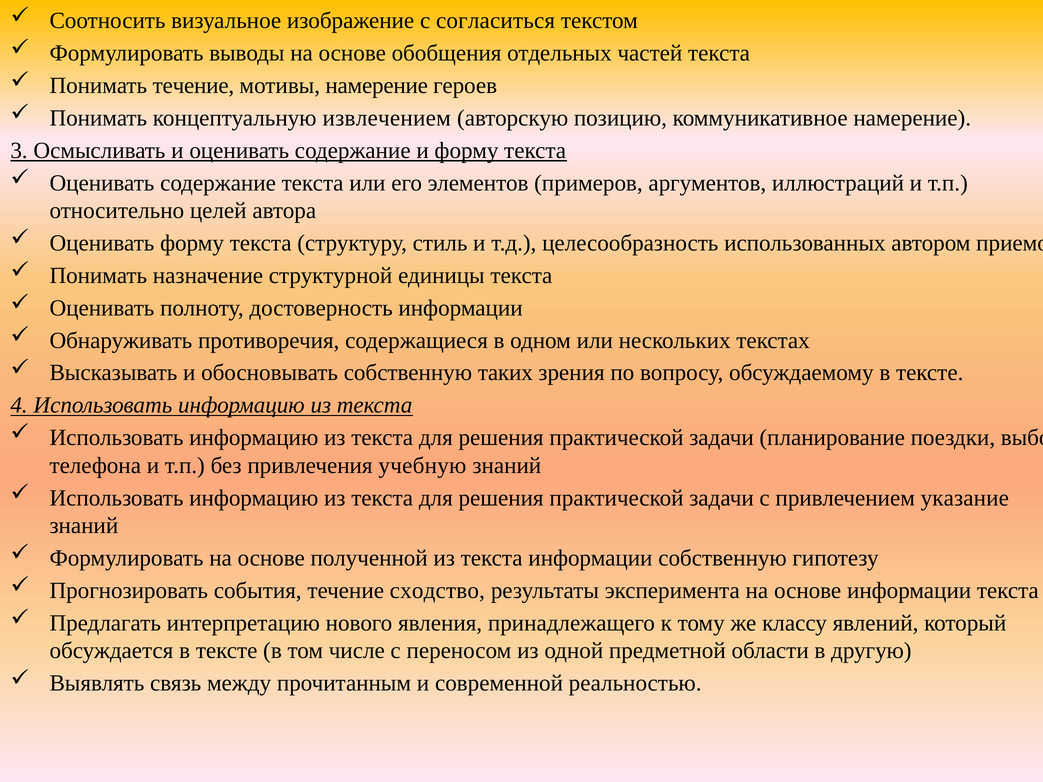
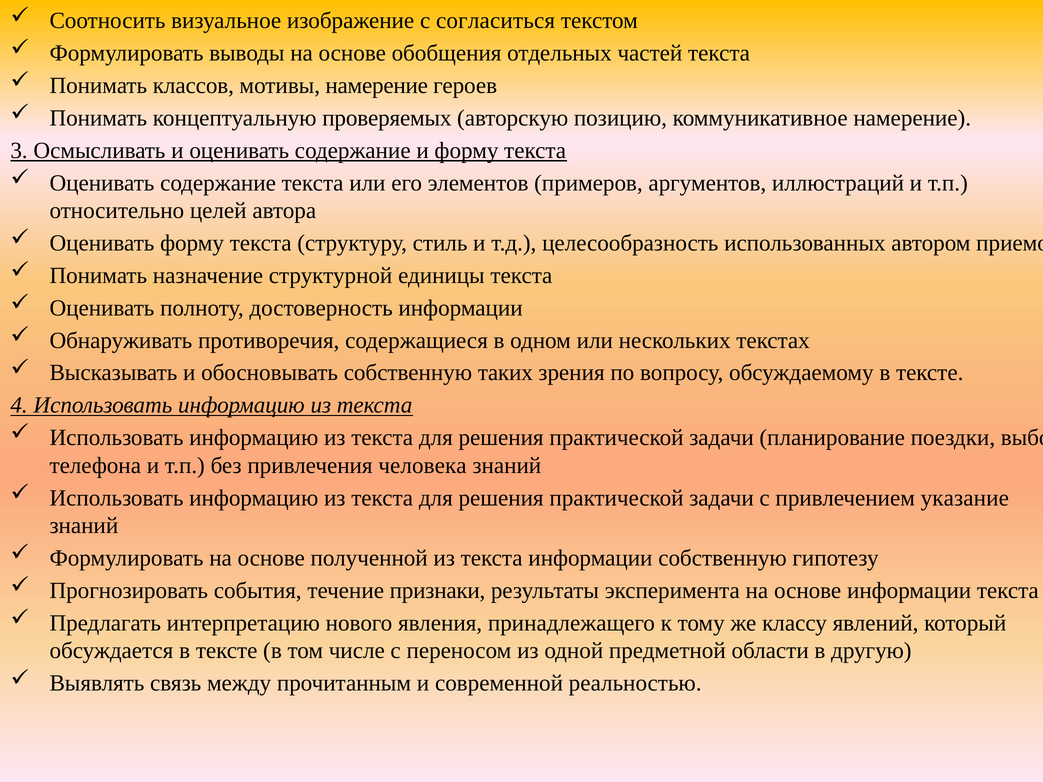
Понимать течение: течение -> классов (193, 86)
извлечением: извлечением -> проверяемых (387, 118)
учебную: учебную -> человека (423, 466)
сходство: сходство -> признаки (438, 591)
